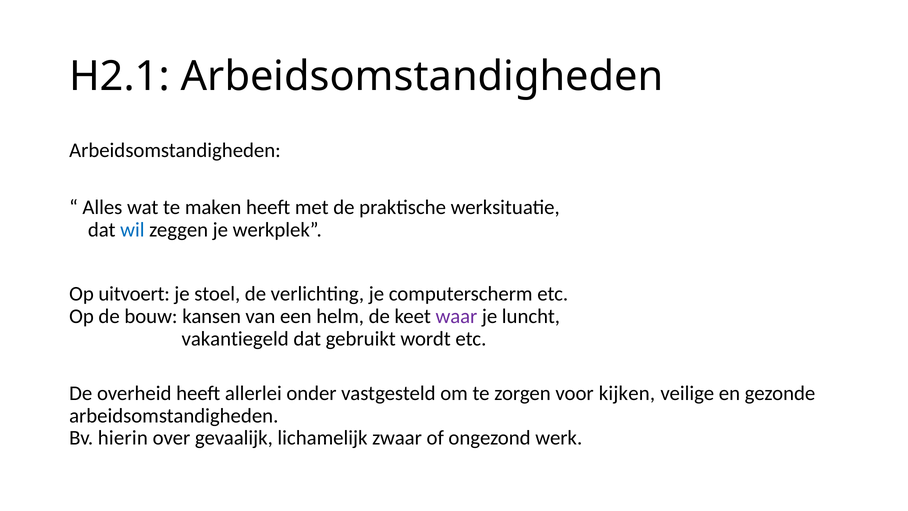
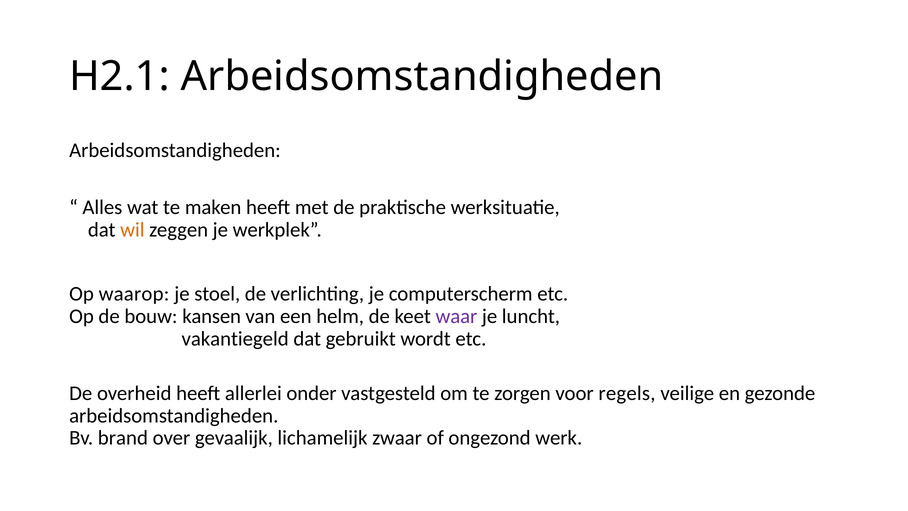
wil colour: blue -> orange (132, 230)
uitvoert: uitvoert -> waarop (134, 294)
kijken: kijken -> regels (627, 393)
hierin: hierin -> brand (123, 438)
